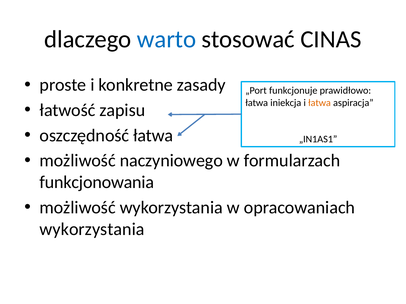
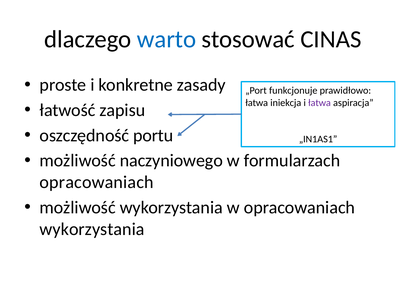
łatwa colour: orange -> purple (320, 103)
oszczędność łatwa: łatwa -> portu (153, 136)
funkcjonowania: funkcjonowania -> opracowaniach (97, 183)
